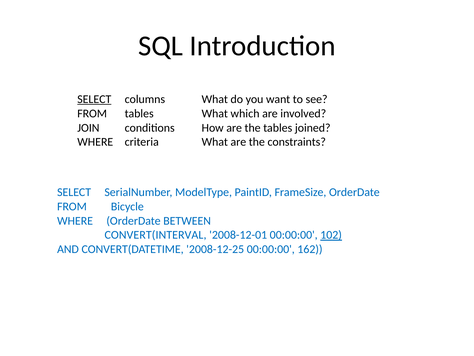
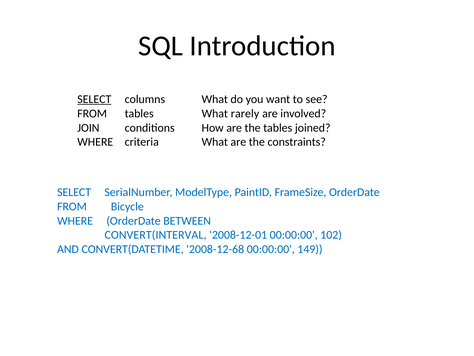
which: which -> rarely (245, 113)
102 underline: present -> none (331, 235)
2008-12-25: 2008-12-25 -> 2008-12-68 (215, 249)
162: 162 -> 149 (310, 249)
